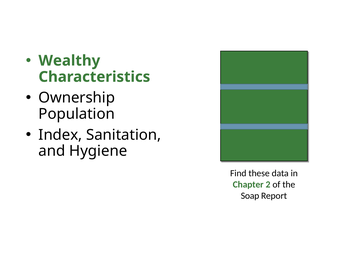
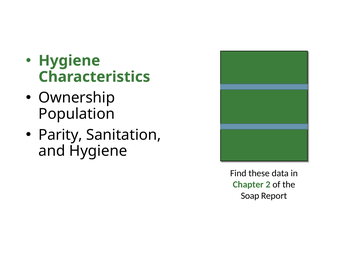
Wealthy: Wealthy -> Hygiene (69, 61)
Index: Index -> Parity (60, 135)
